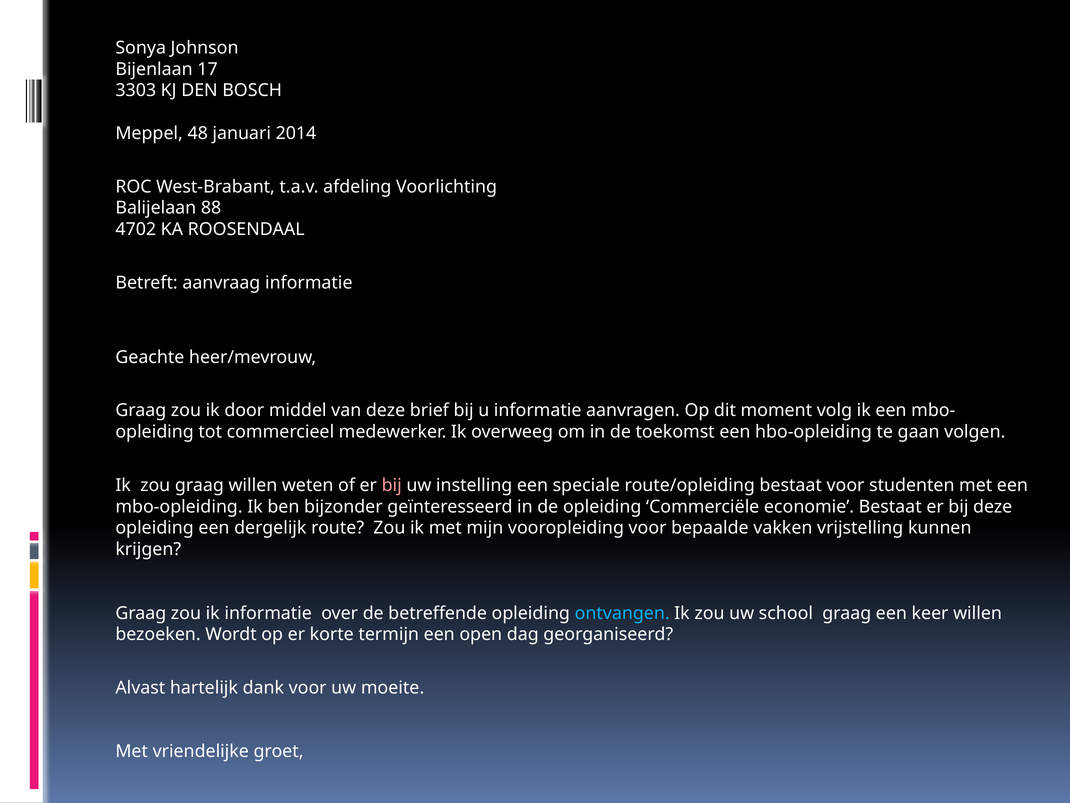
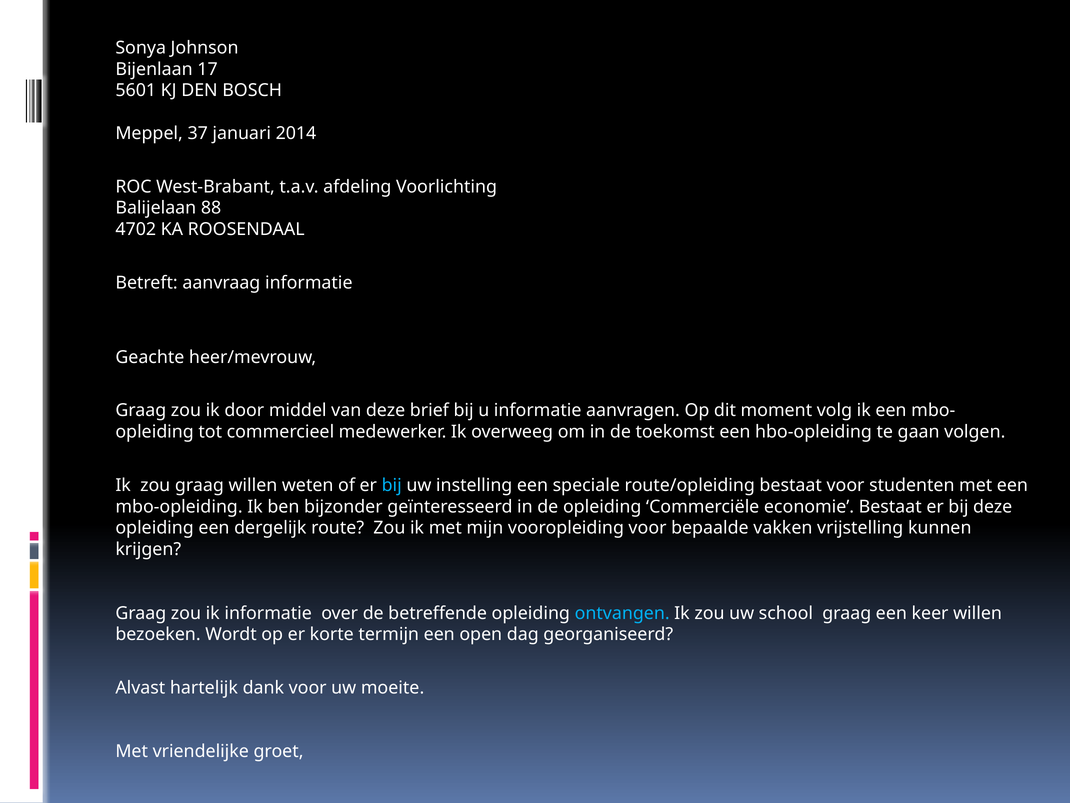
3303: 3303 -> 5601 (136, 91)
48: 48 -> 37 (198, 133)
bij colour: pink -> light blue (392, 485)
